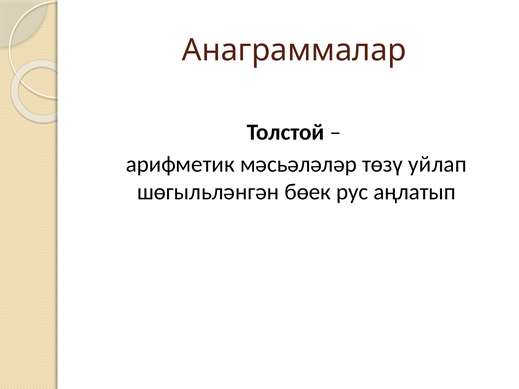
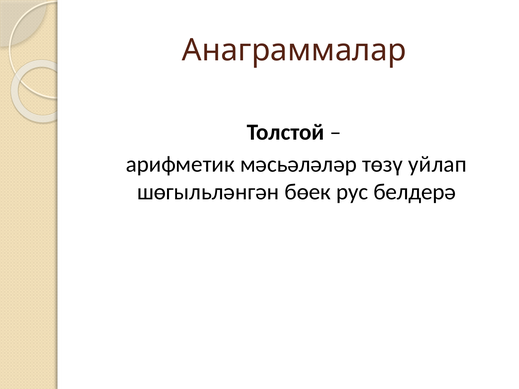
аңлатып: аңлатып -> белдерә (415, 192)
